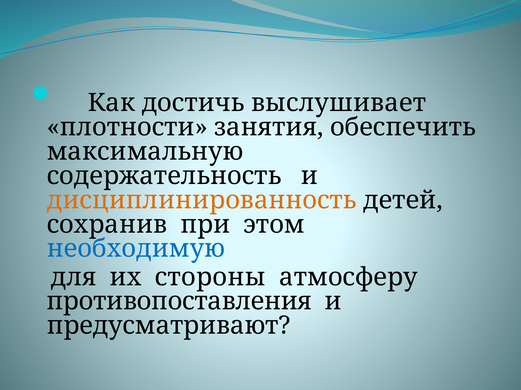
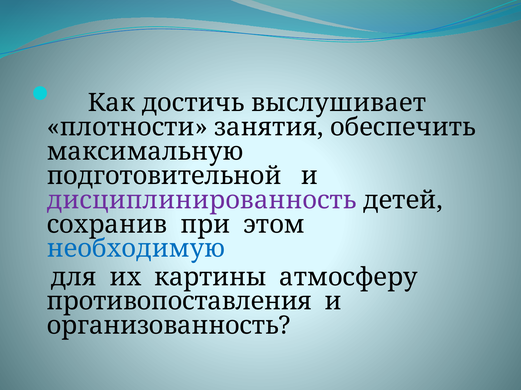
содержательность: содержательность -> подготовительной (164, 176)
дисциплинированность colour: orange -> purple (202, 200)
стороны: стороны -> картины (210, 278)
предусматривают: предусматривают -> организованность (169, 326)
